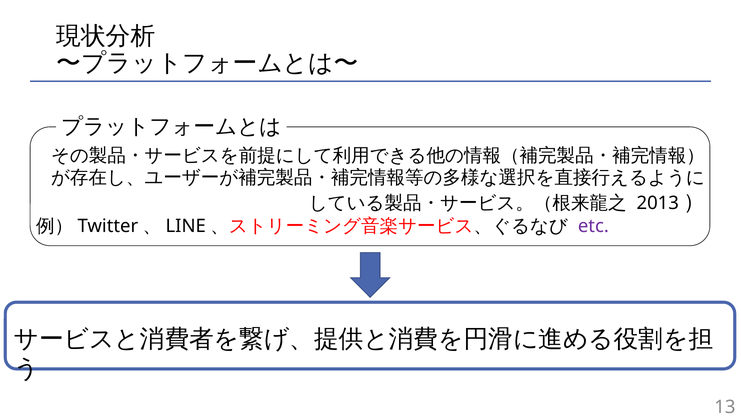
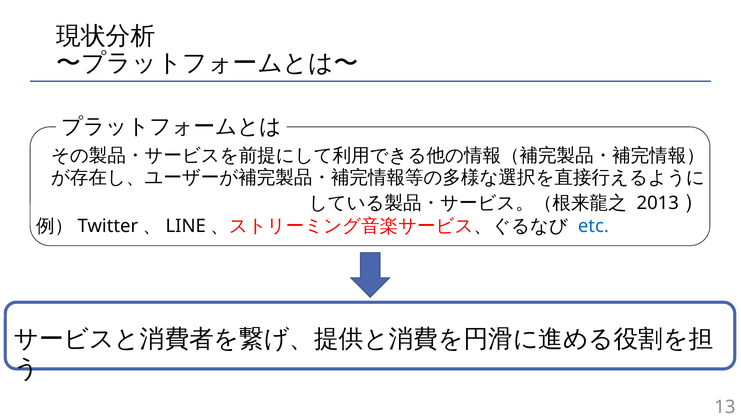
etc colour: purple -> blue (593, 226)
